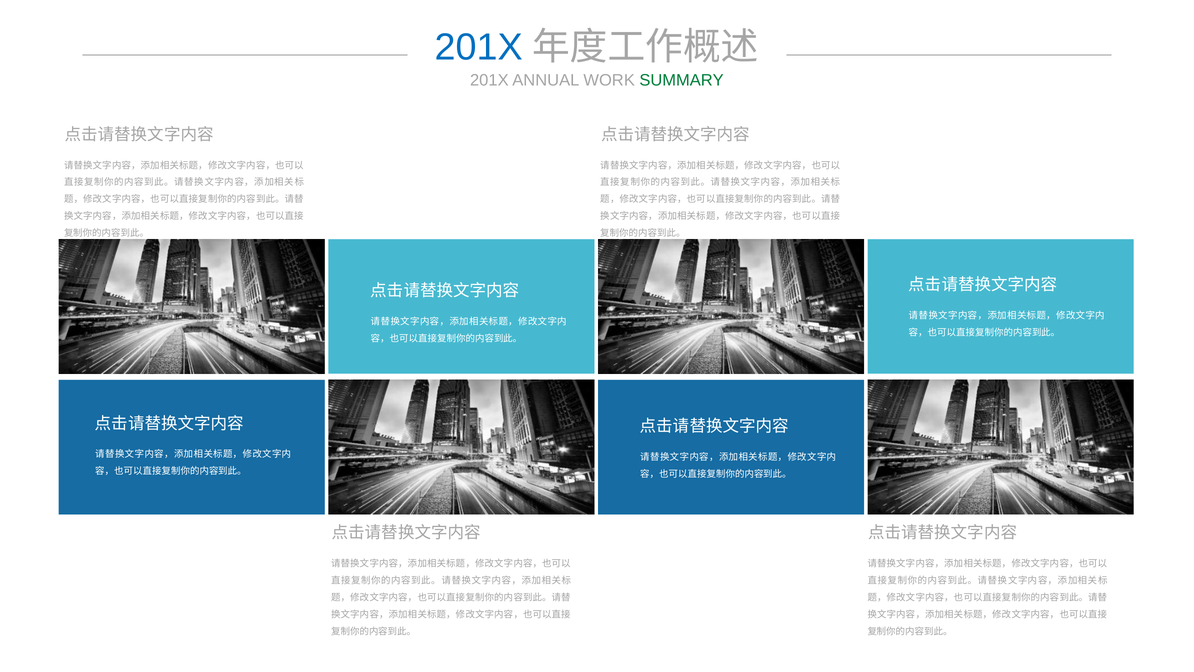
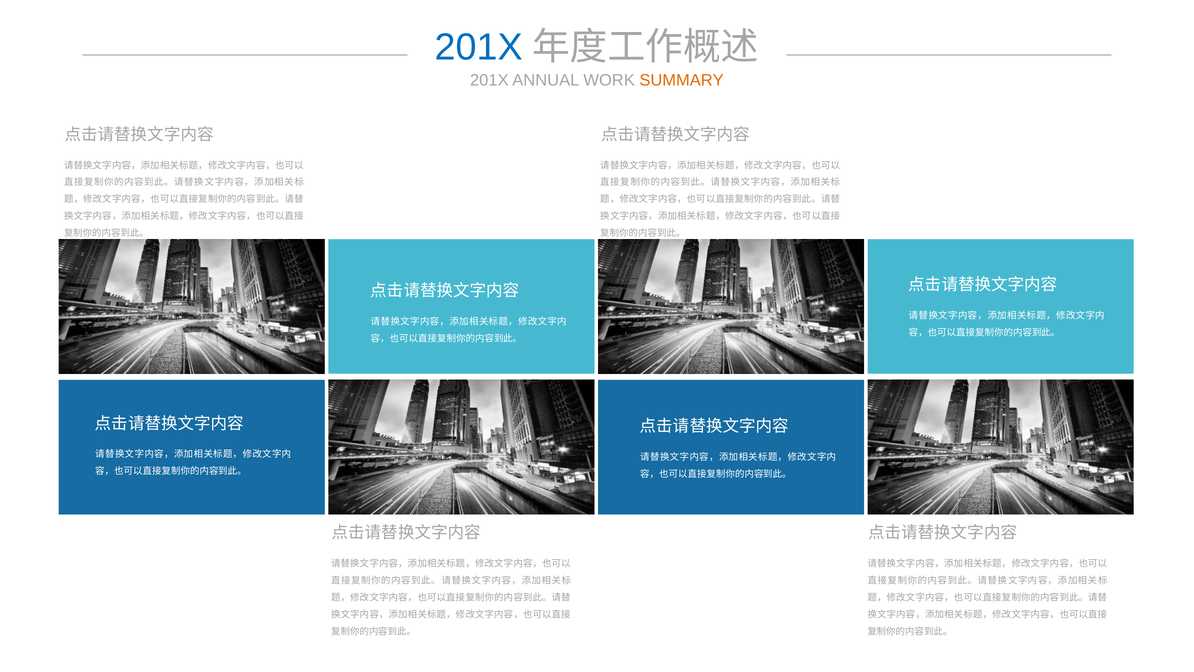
SUMMARY colour: green -> orange (682, 80)
